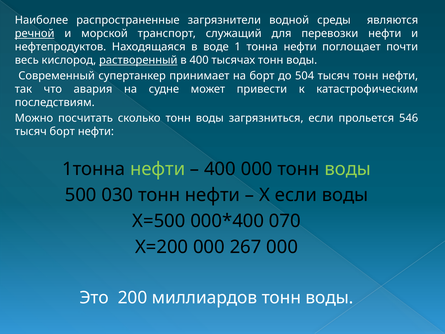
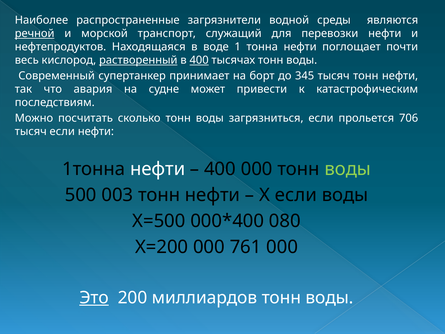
400 underline: none -> present (199, 60)
504: 504 -> 345 (305, 76)
546: 546 -> 706 (409, 118)
тысяч борт: борт -> если (62, 131)
нефти colour: light green -> white (158, 169)
030: 030 -> 003 (117, 195)
070: 070 -> 080 (285, 221)
267: 267 -> 761 (246, 247)
Это underline: none -> present (94, 298)
